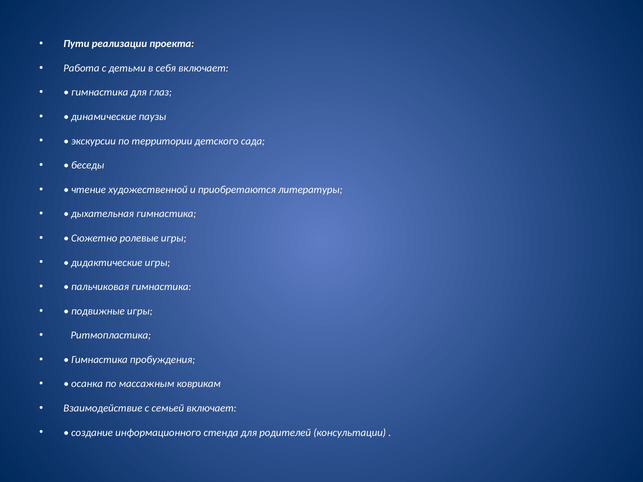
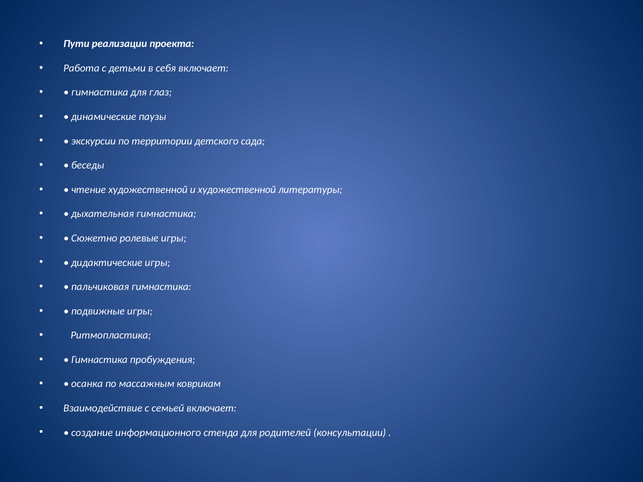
и приобретаются: приобретаются -> художественной (237, 190)
